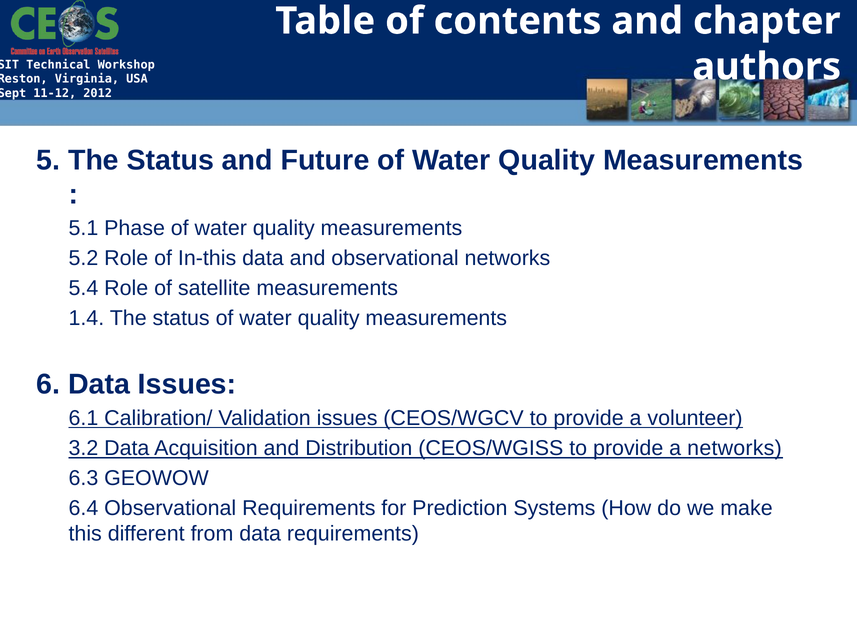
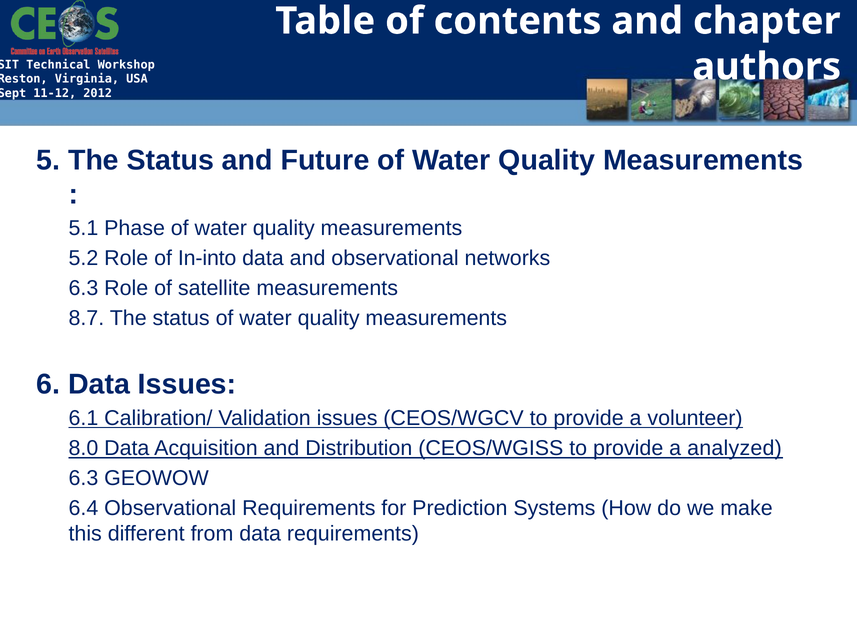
In-this: In-this -> In-into (207, 258)
5.4: 5.4 -> 6.3 (83, 288)
1.4: 1.4 -> 8.7 (86, 318)
3.2: 3.2 -> 8.0 (83, 448)
a networks: networks -> analyzed (735, 448)
